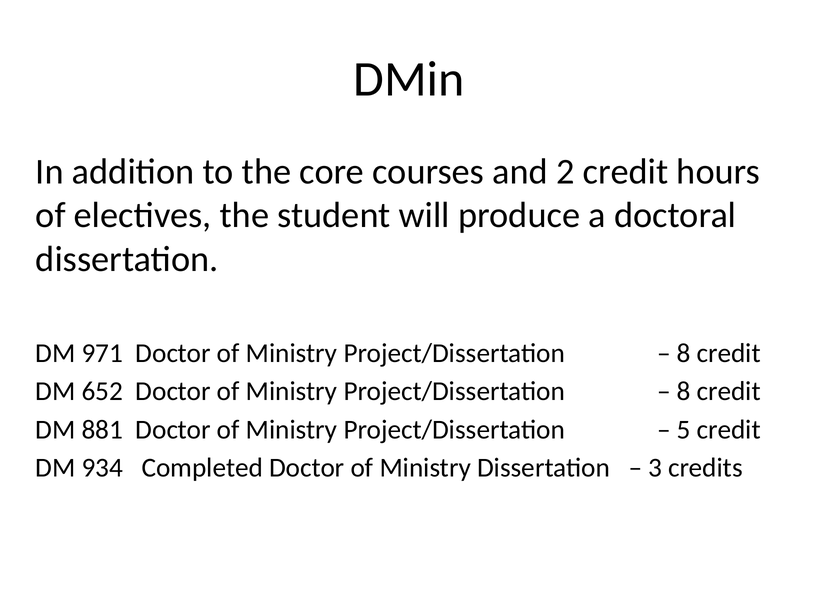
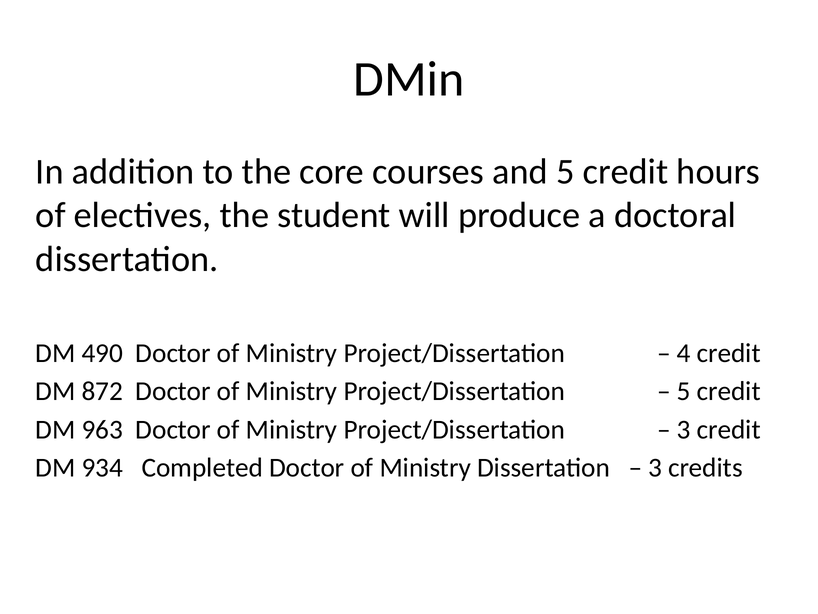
and 2: 2 -> 5 (566, 172)
971: 971 -> 490 (102, 353)
8: 8 -> 4 (684, 353)
652: 652 -> 872 (102, 391)
8: 8 -> 5 (684, 391)
881: 881 -> 963 (102, 429)
5: 5 -> 3 (684, 429)
